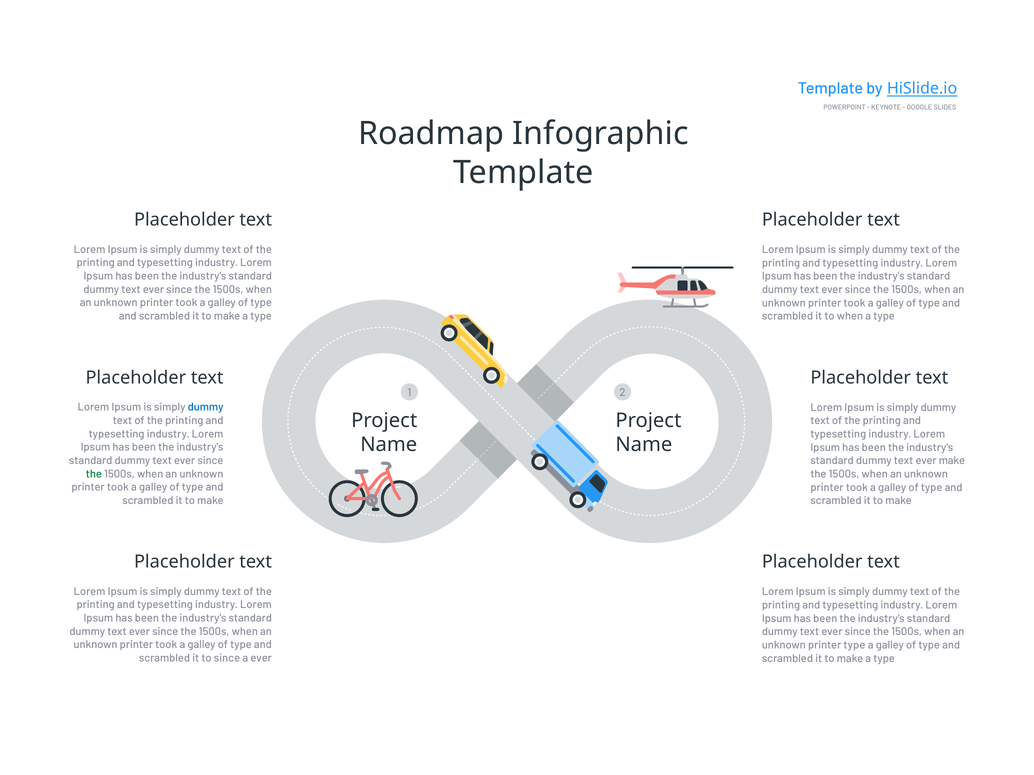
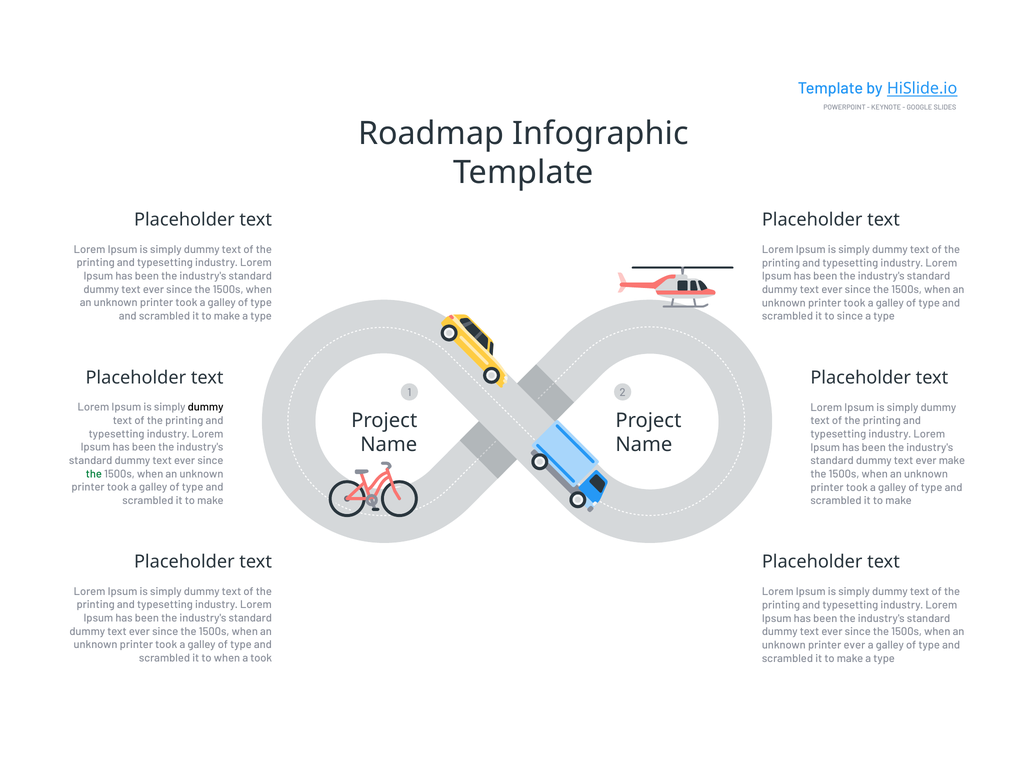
to when: when -> since (850, 316)
dummy colour: blue -> black (206, 408)
printer type: type -> ever (854, 645)
to since: since -> when (227, 659)
a ever: ever -> took (261, 659)
